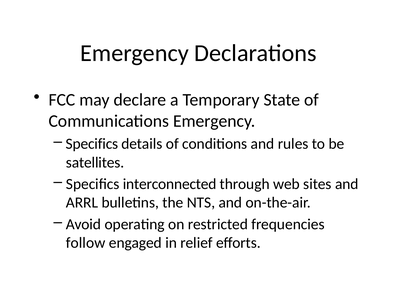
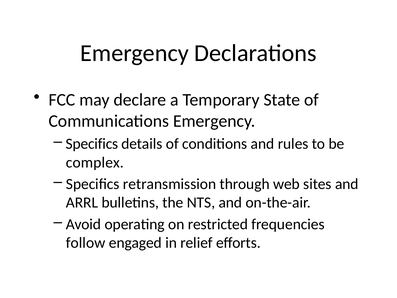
satellites: satellites -> complex (95, 162)
interconnected: interconnected -> retransmission (170, 184)
